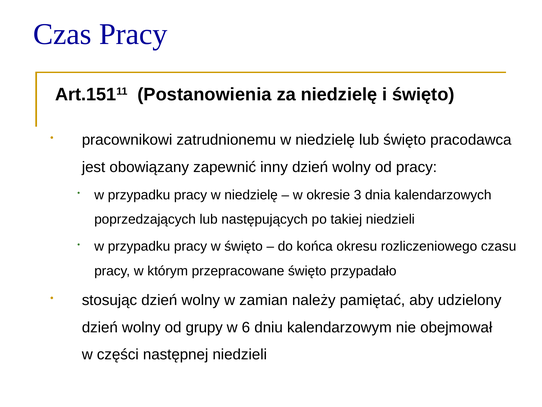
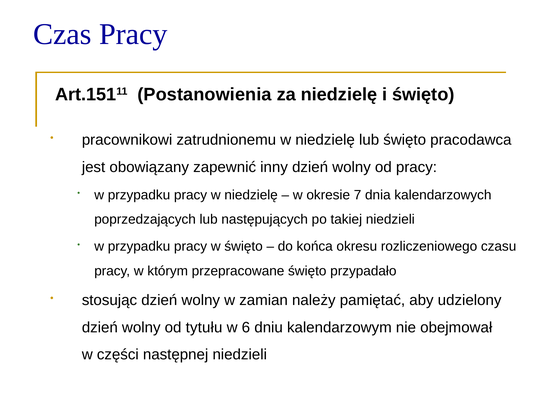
3: 3 -> 7 (358, 195)
grupy: grupy -> tytułu (204, 327)
